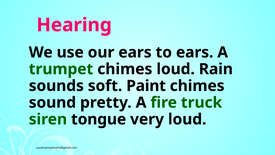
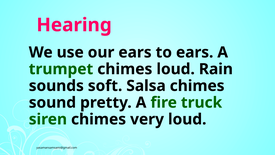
Paint: Paint -> Salsa (146, 86)
siren tongue: tongue -> chimes (99, 119)
